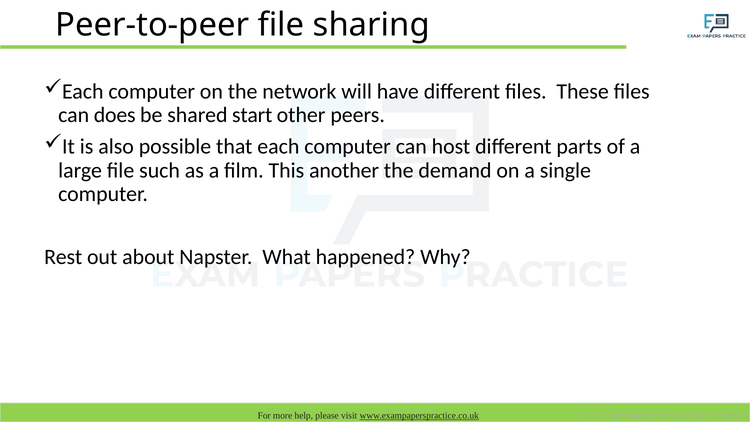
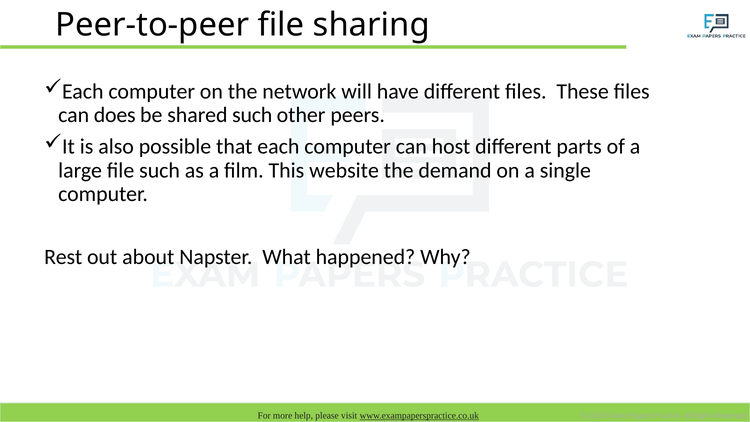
shared start: start -> such (252, 115)
another: another -> website (344, 170)
